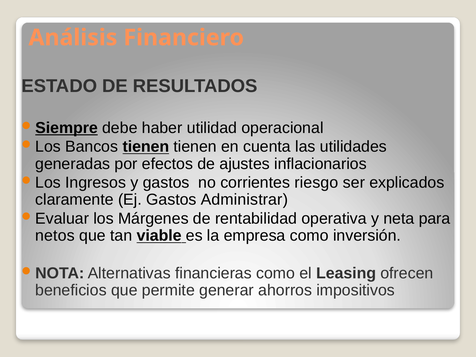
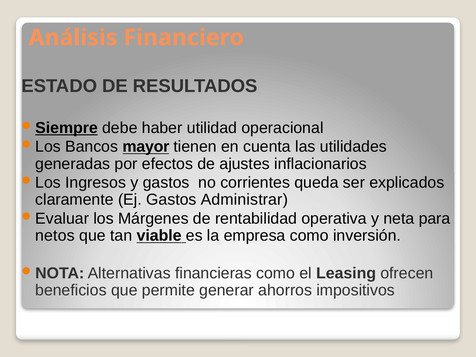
Bancos tienen: tienen -> mayor (146, 147)
riesgo: riesgo -> queda (316, 183)
